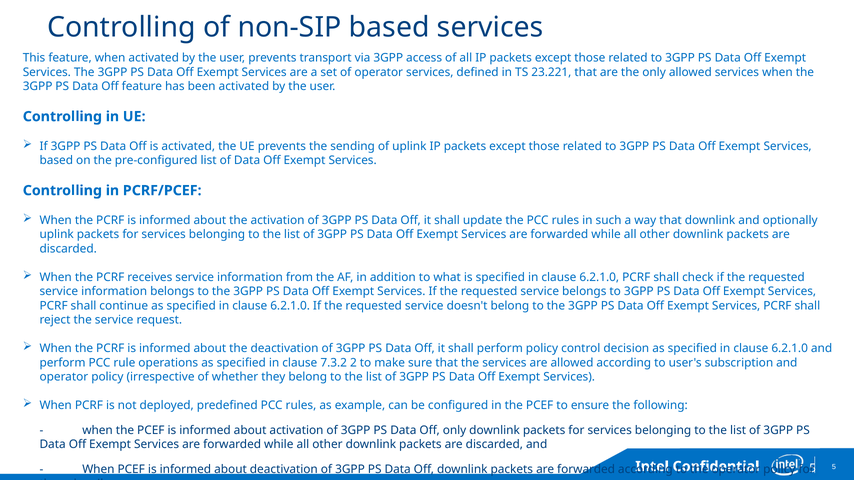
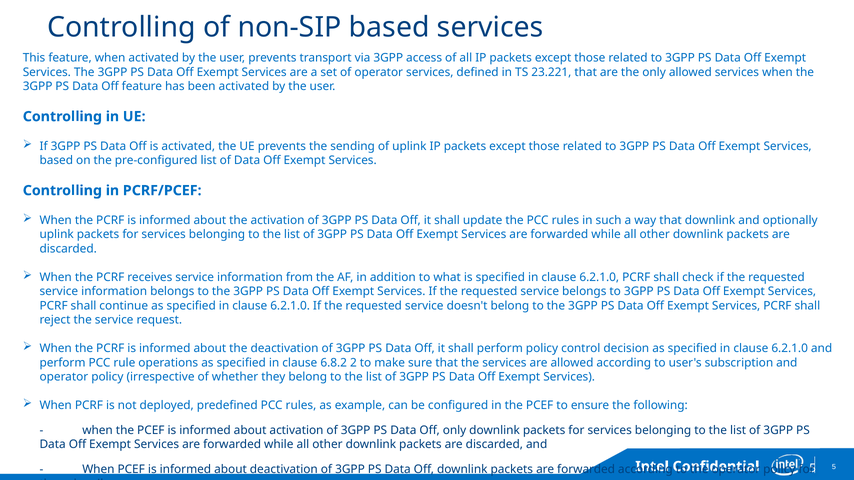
7.3.2: 7.3.2 -> 6.8.2 (334, 363)
